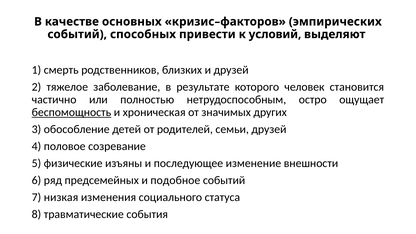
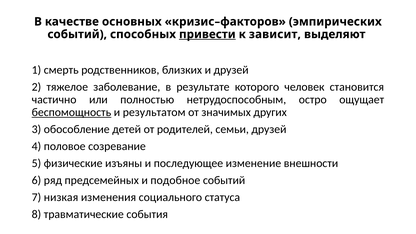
привести underline: none -> present (207, 34)
условий: условий -> зависит (275, 34)
хроническая: хроническая -> результатом (154, 112)
